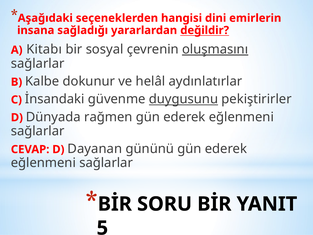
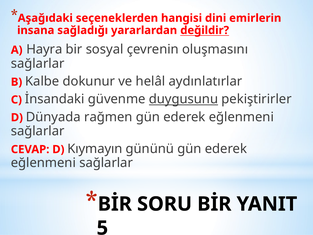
Kitabı: Kitabı -> Hayra (44, 49)
oluşmasını underline: present -> none (215, 49)
Dayanan: Dayanan -> Kıymayın (95, 149)
